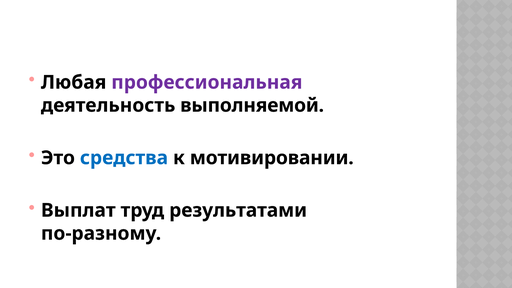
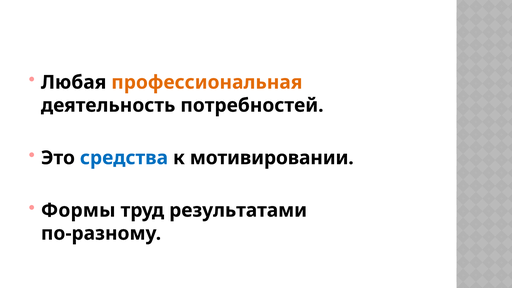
профессиональная colour: purple -> orange (207, 82)
выполняемой: выполняемой -> потребностей (252, 105)
Выплат: Выплат -> Формы (78, 210)
